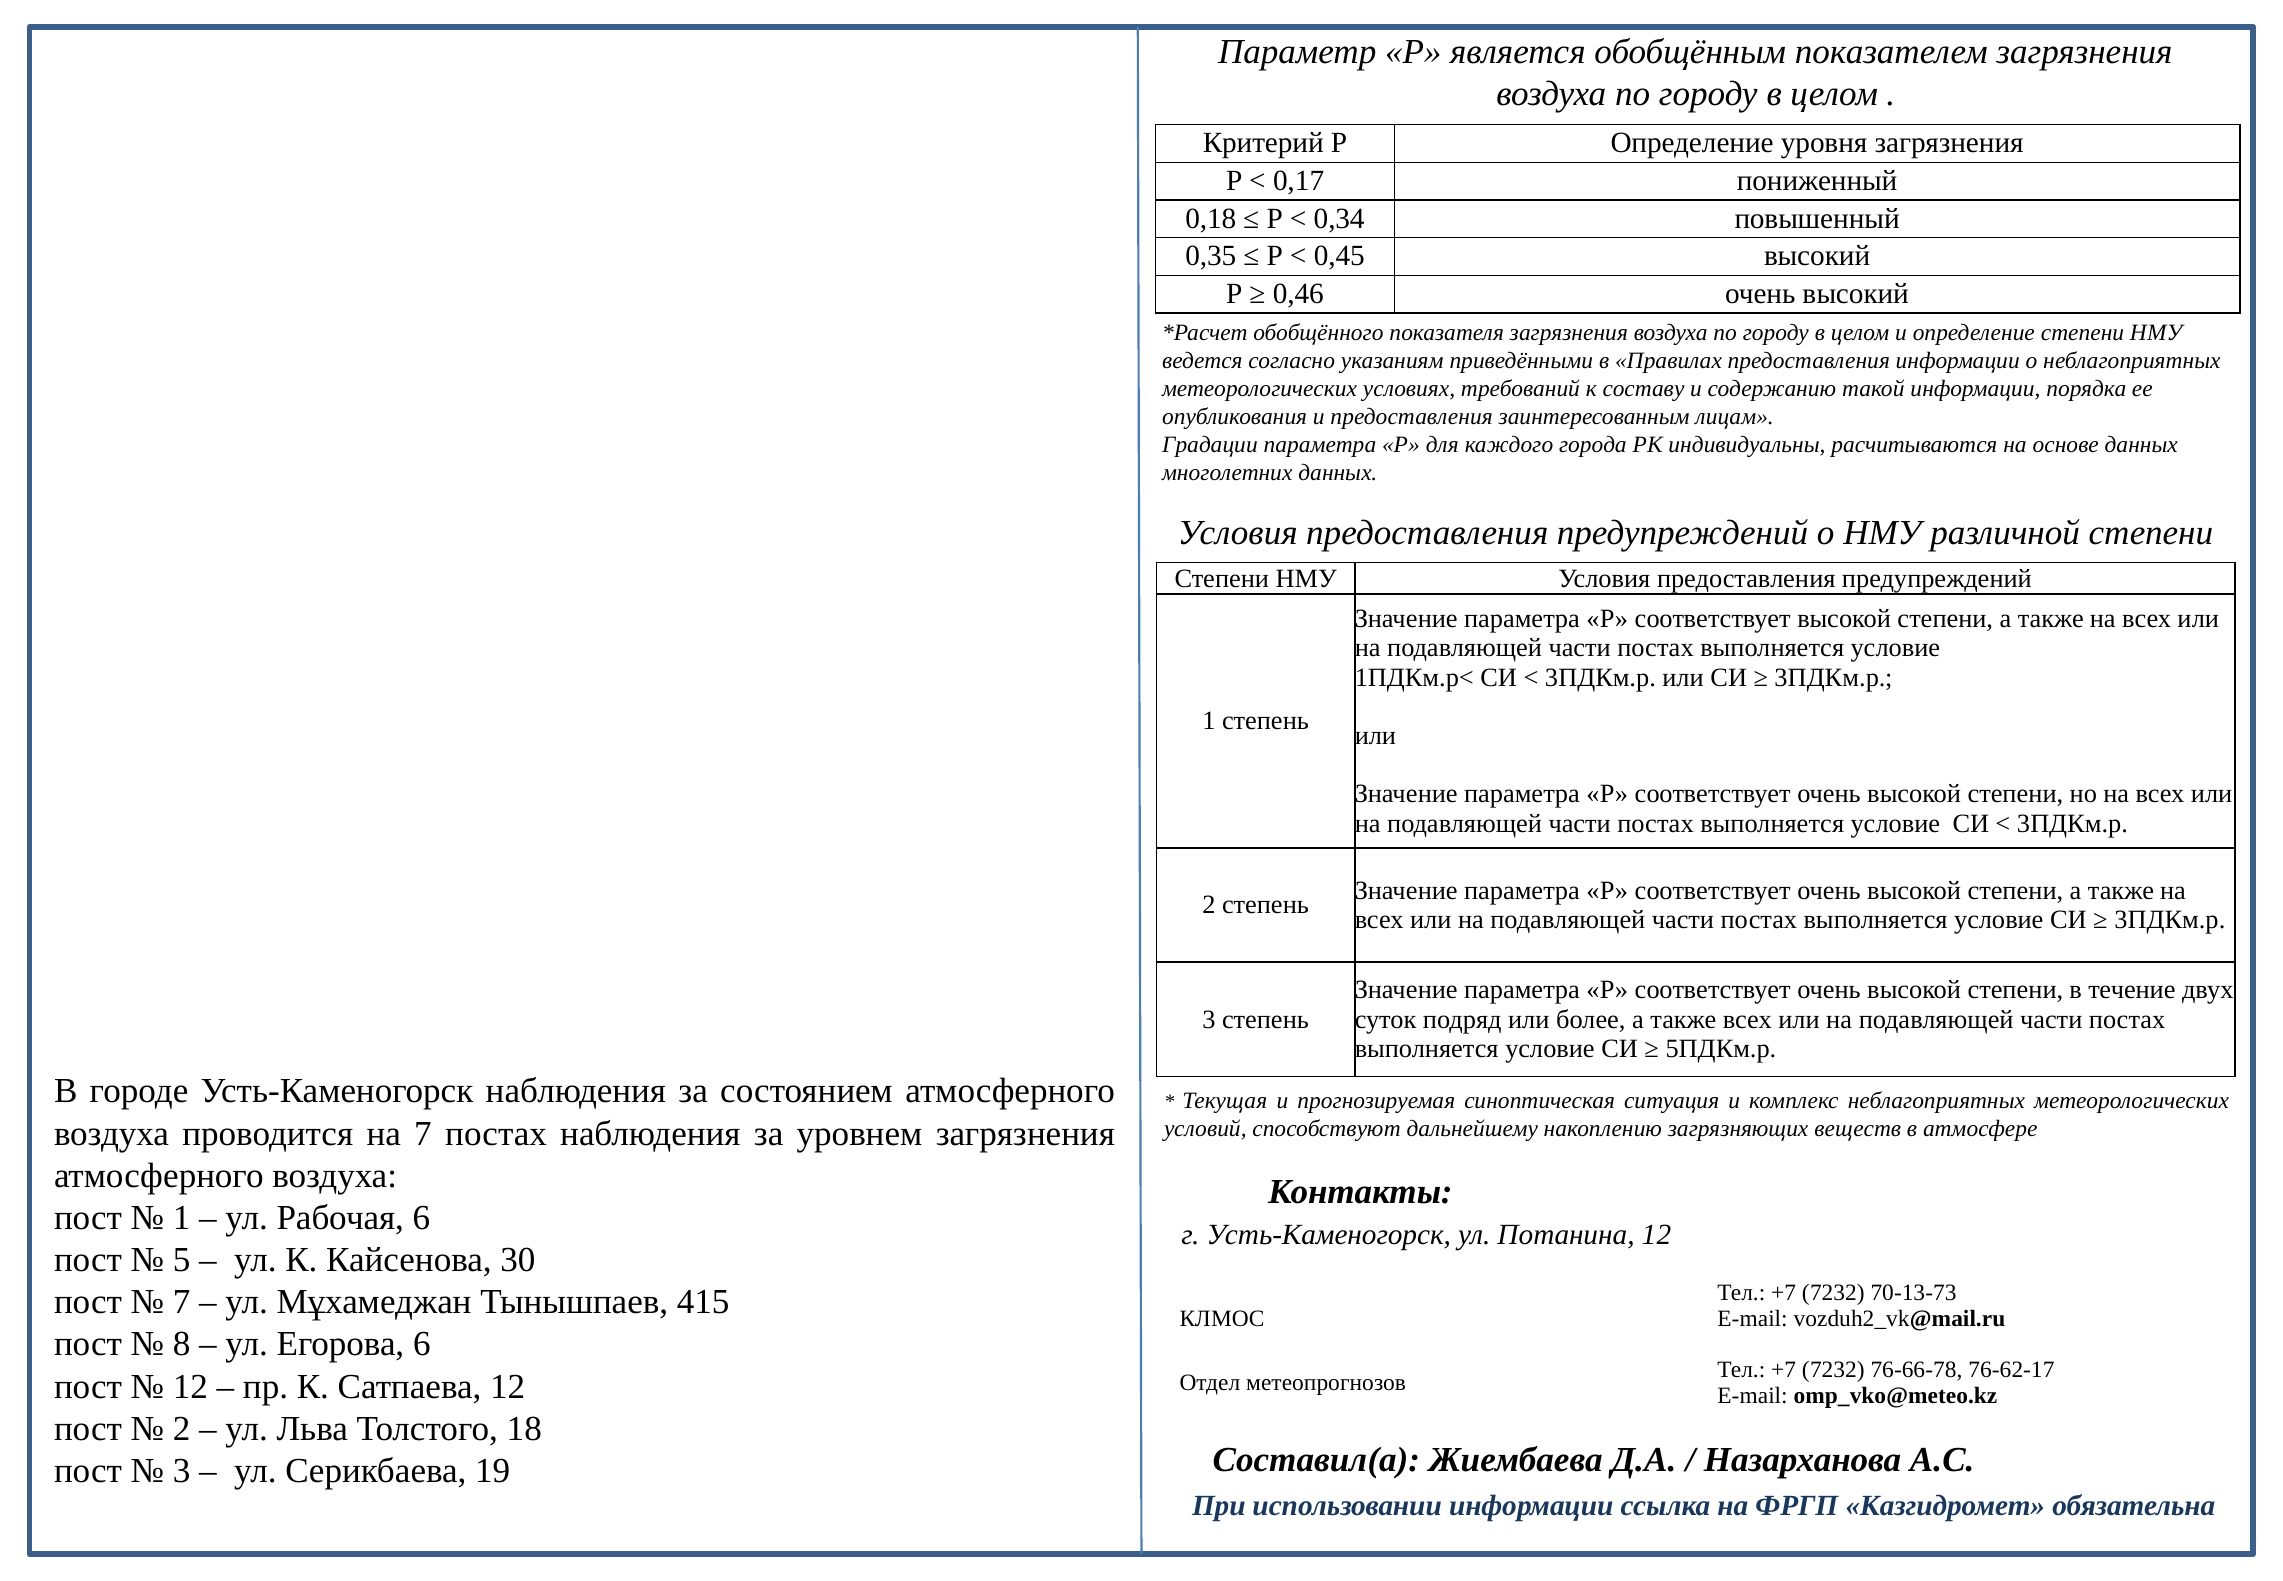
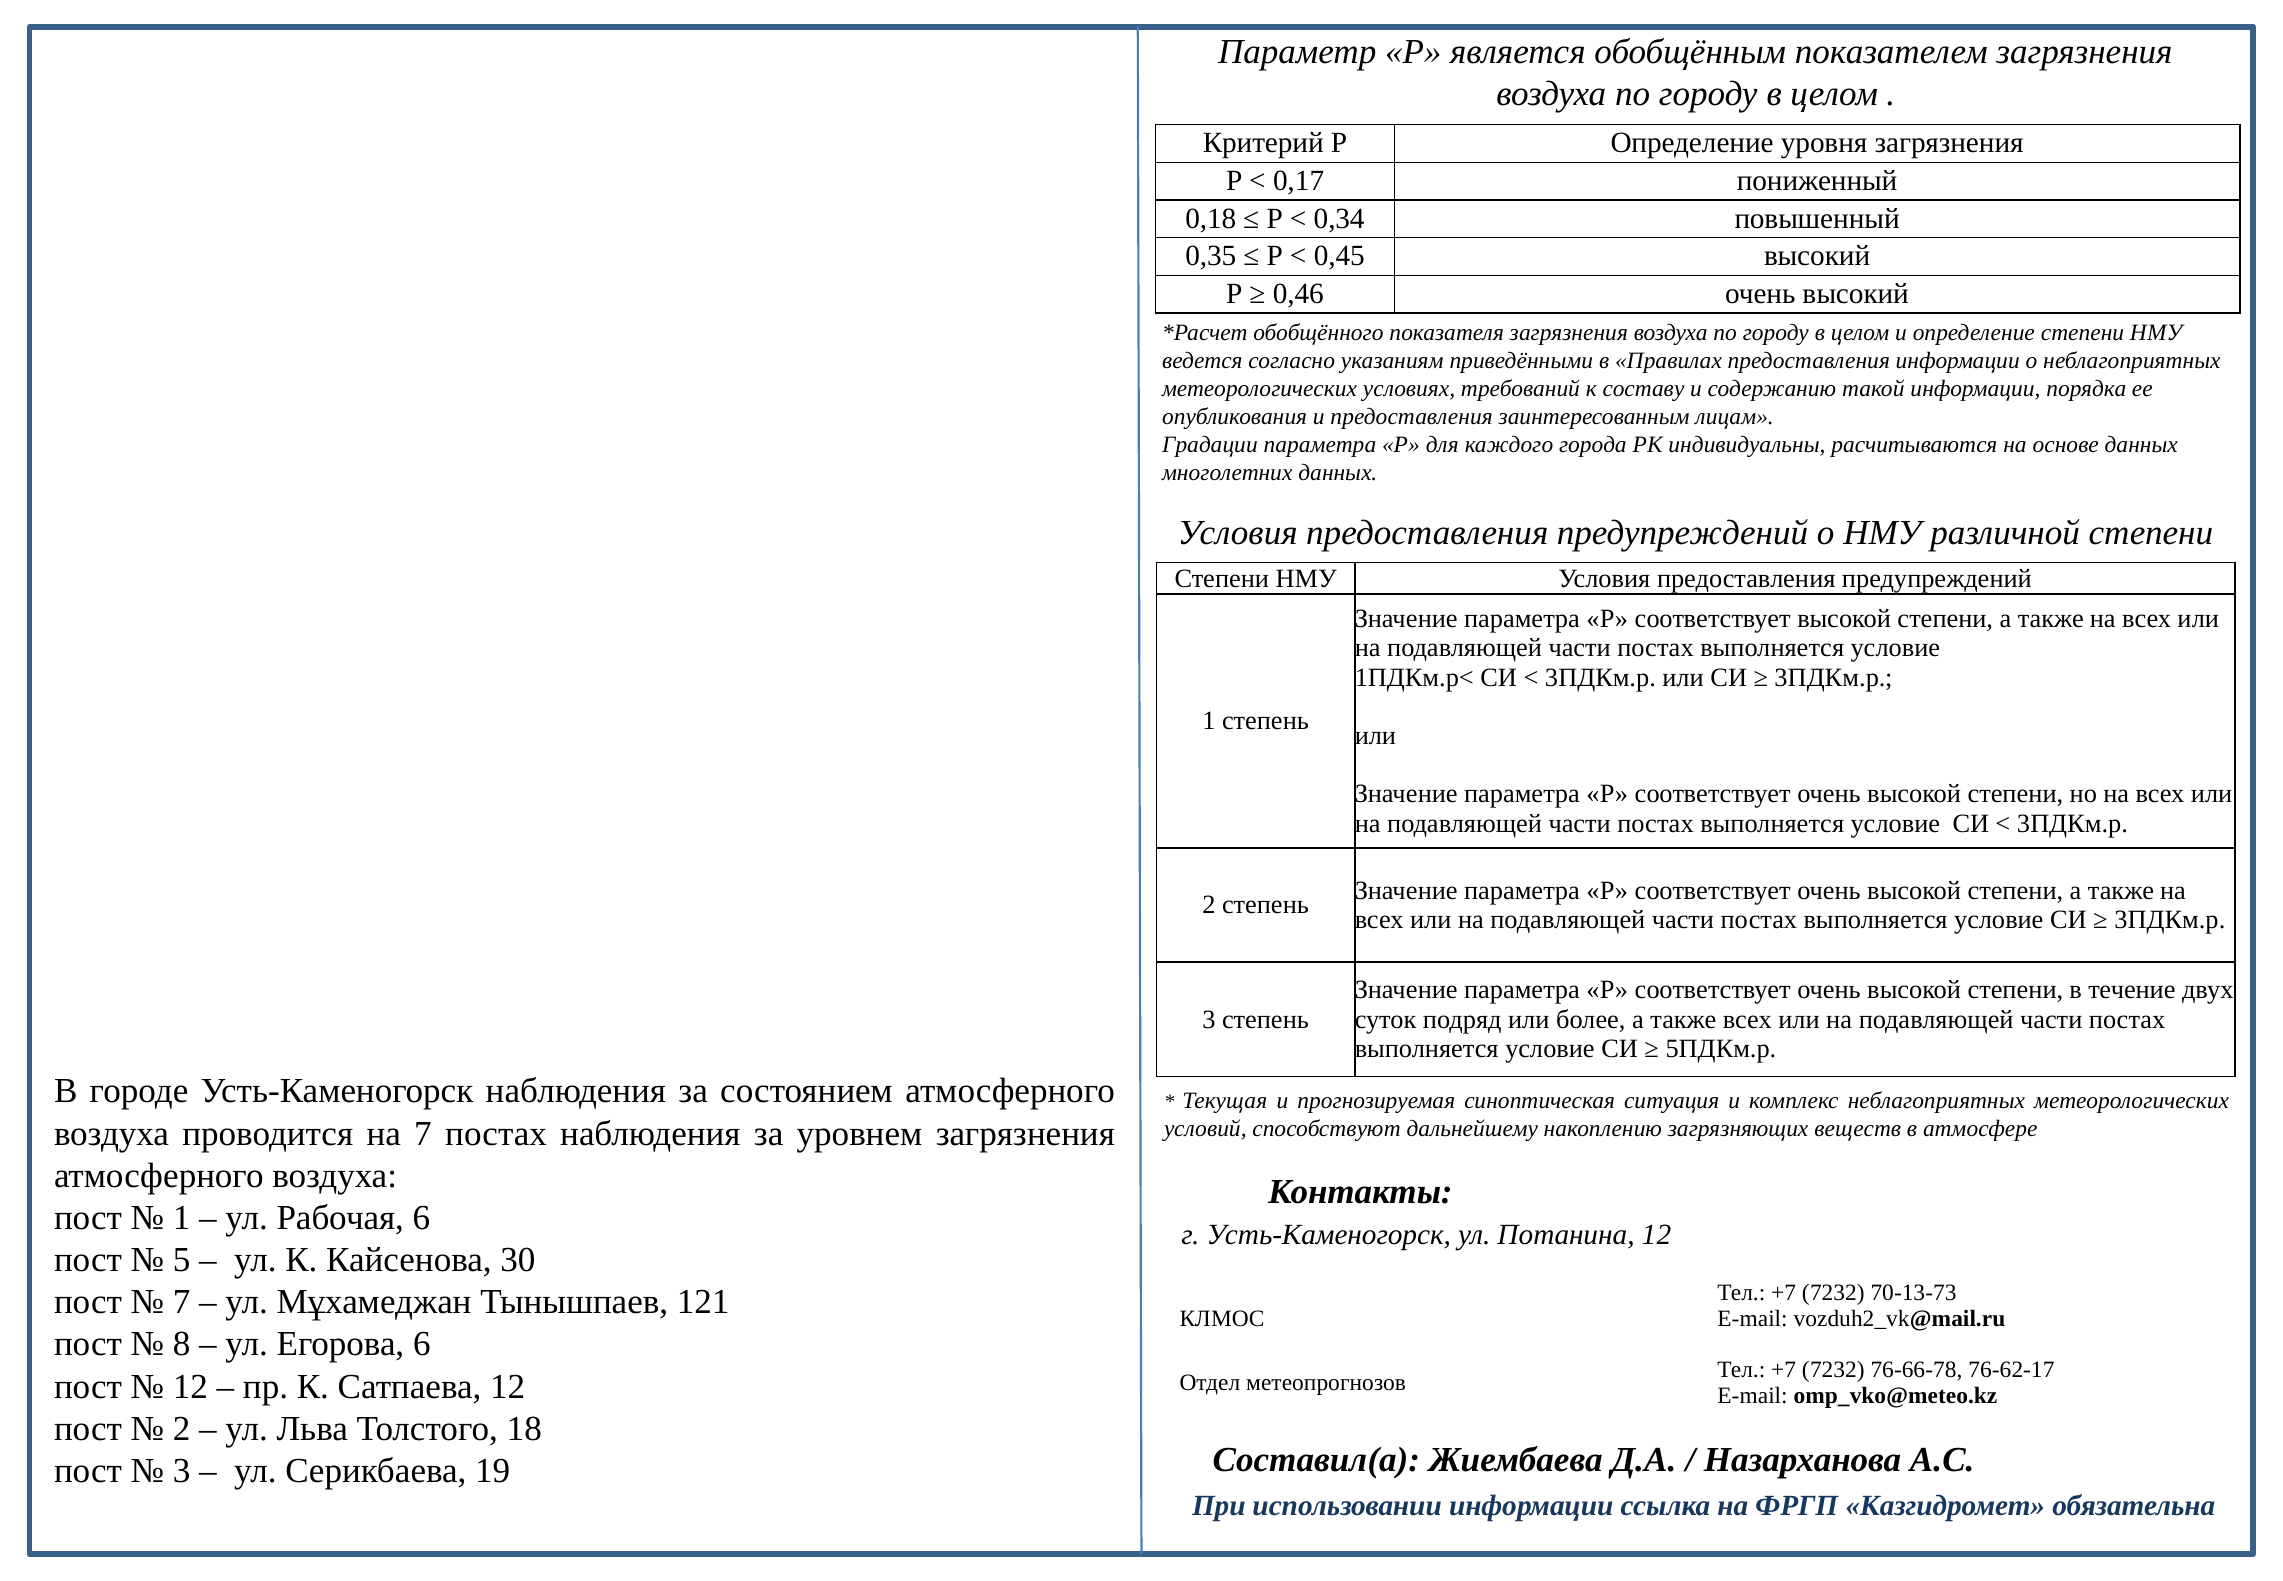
415: 415 -> 121 (703, 1302)
